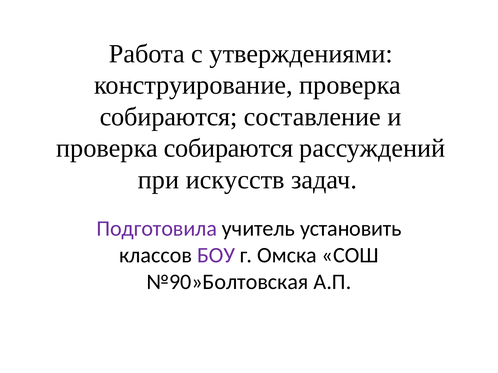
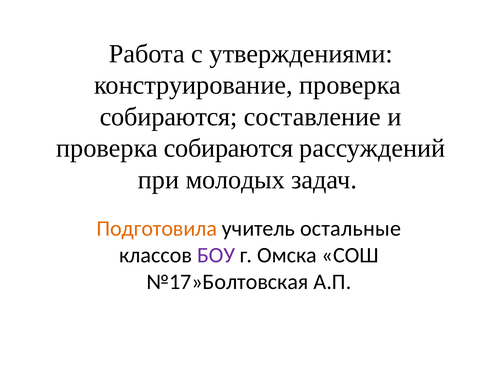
искусств: искусств -> молодых (235, 180)
Подготовила colour: purple -> orange (157, 229)
установить: установить -> остальные (351, 229)
№90»Болтовская: №90»Болтовская -> №17»Болтовская (227, 282)
